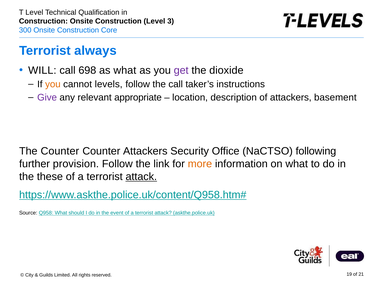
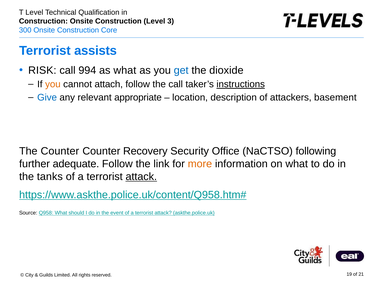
always: always -> assists (96, 51)
WILL: WILL -> RISK (42, 70)
698: 698 -> 994 (87, 70)
get colour: purple -> blue (181, 70)
levels: levels -> attach (109, 84)
instructions underline: none -> present (241, 84)
Give colour: purple -> blue (47, 98)
Counter Attackers: Attackers -> Recovery (145, 151)
provision: provision -> adequate (76, 164)
these: these -> tanks (50, 177)
